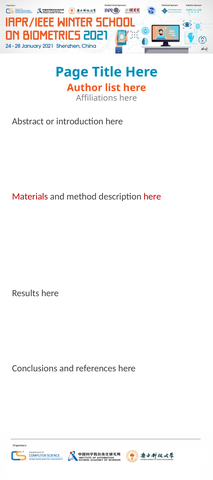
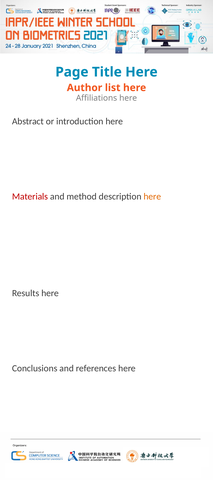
here colour: red -> orange (152, 196)
